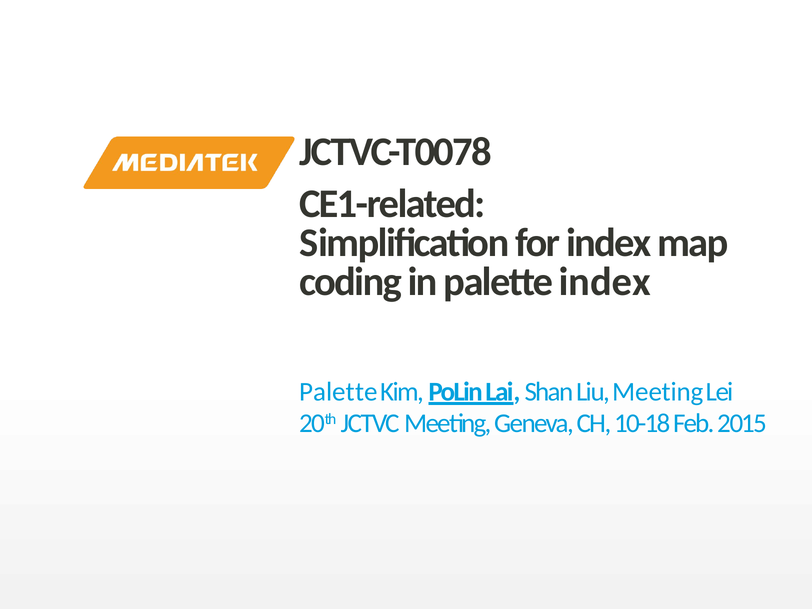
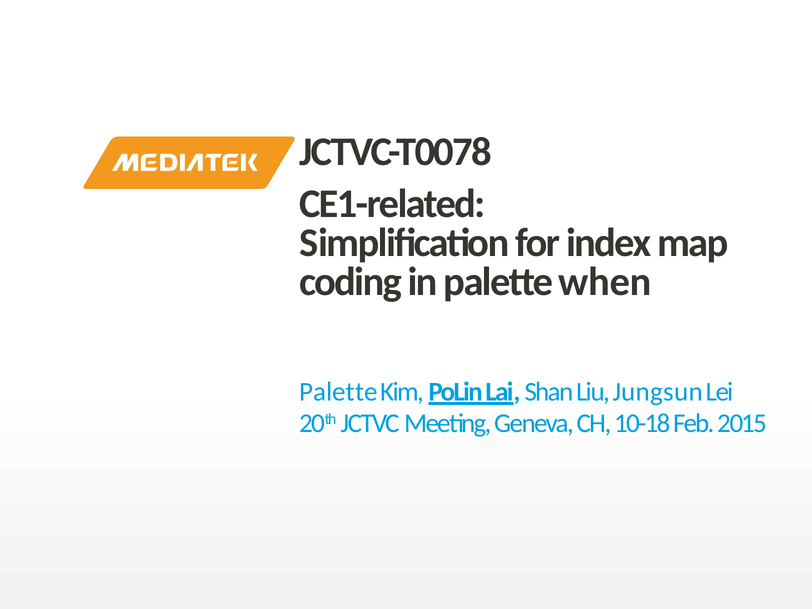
palette index: index -> when (605, 282)
Liu Meeting: Meeting -> Jungsun (658, 392)
